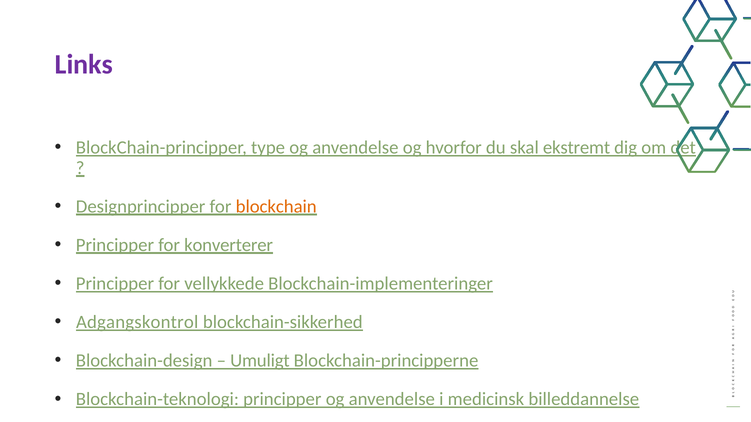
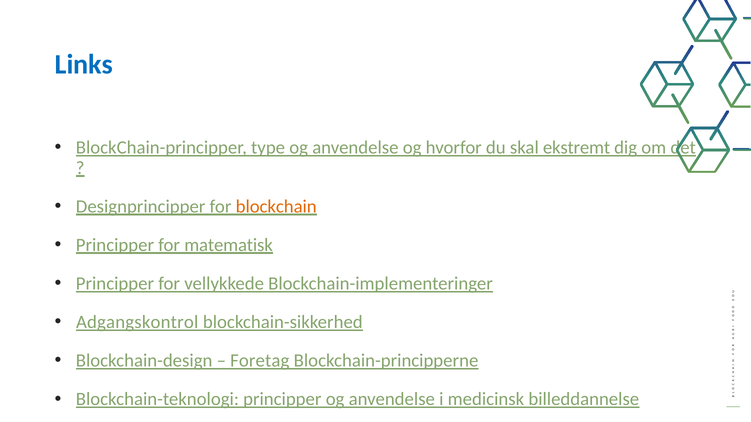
Links colour: purple -> blue (84, 65)
konverterer: konverterer -> matematisk (229, 245)
Umuligt: Umuligt -> Foretag (260, 361)
